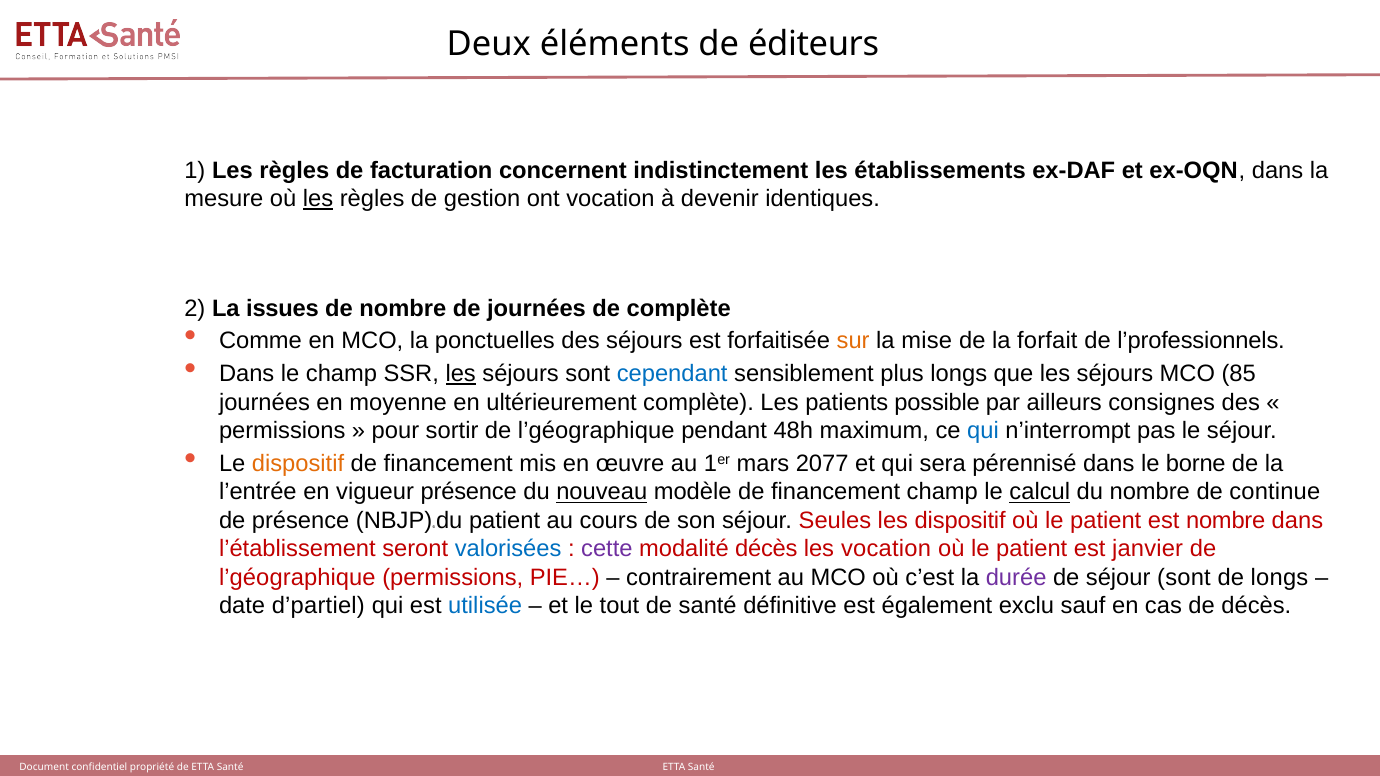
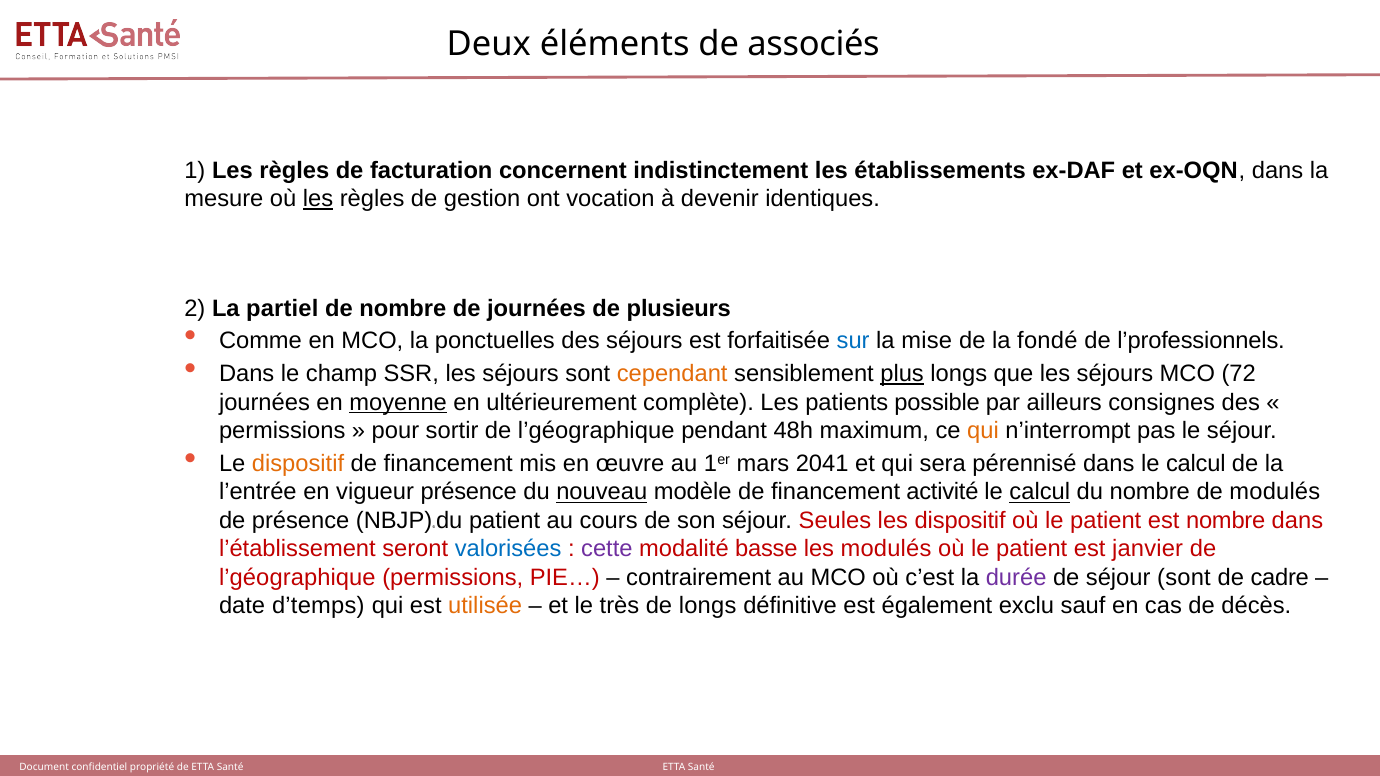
éditeurs: éditeurs -> associés (814, 44)
issues: issues -> partiel (282, 308)
de complète: complète -> plusieurs (679, 308)
sur colour: orange -> blue (853, 341)
forfait: forfait -> fondé (1047, 341)
les underline: present -> none (461, 374)
cependant colour: blue -> orange (672, 374)
plus underline: none -> present (902, 374)
85: 85 -> 72 (1239, 374)
moyenne underline: none -> present (398, 402)
qui colour: blue -> orange (983, 431)
2077: 2077 -> 2041 (822, 464)
dans le borne: borne -> calcul (1196, 464)
financement champ: champ -> activité (942, 492)
de continue: continue -> modulés (1275, 492)
modalité décès: décès -> basse (766, 549)
les vocation: vocation -> modulés (886, 549)
de longs: longs -> cadre (1280, 578)
d’partiel: d’partiel -> d’temps (318, 606)
utilisée colour: blue -> orange (485, 606)
tout: tout -> très (619, 606)
de santé: santé -> longs (708, 606)
